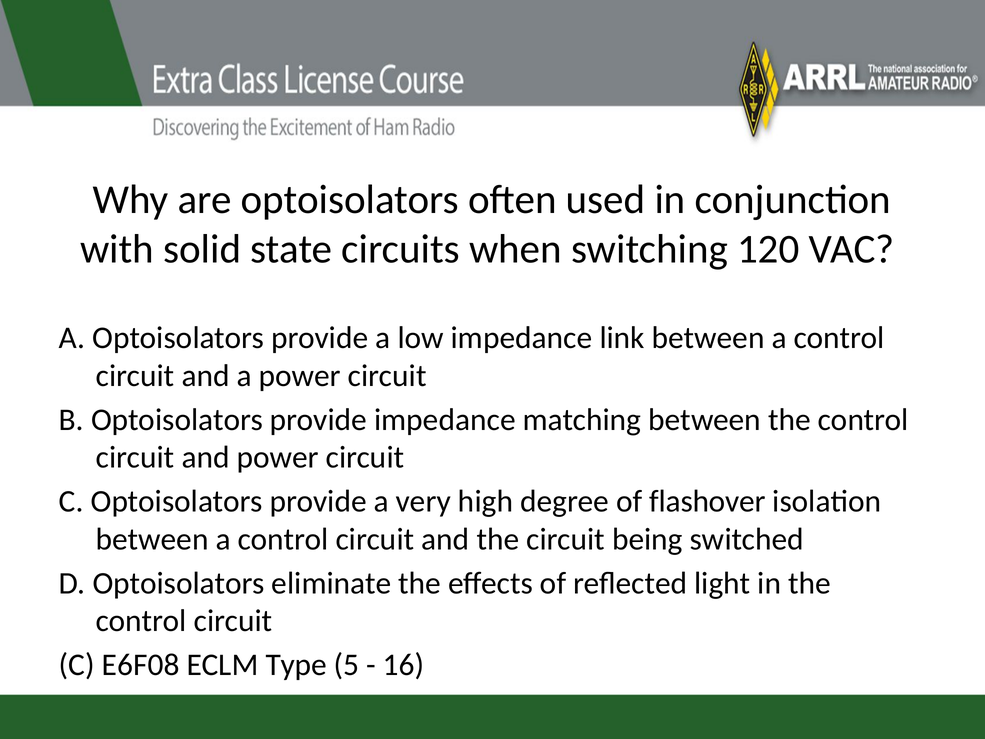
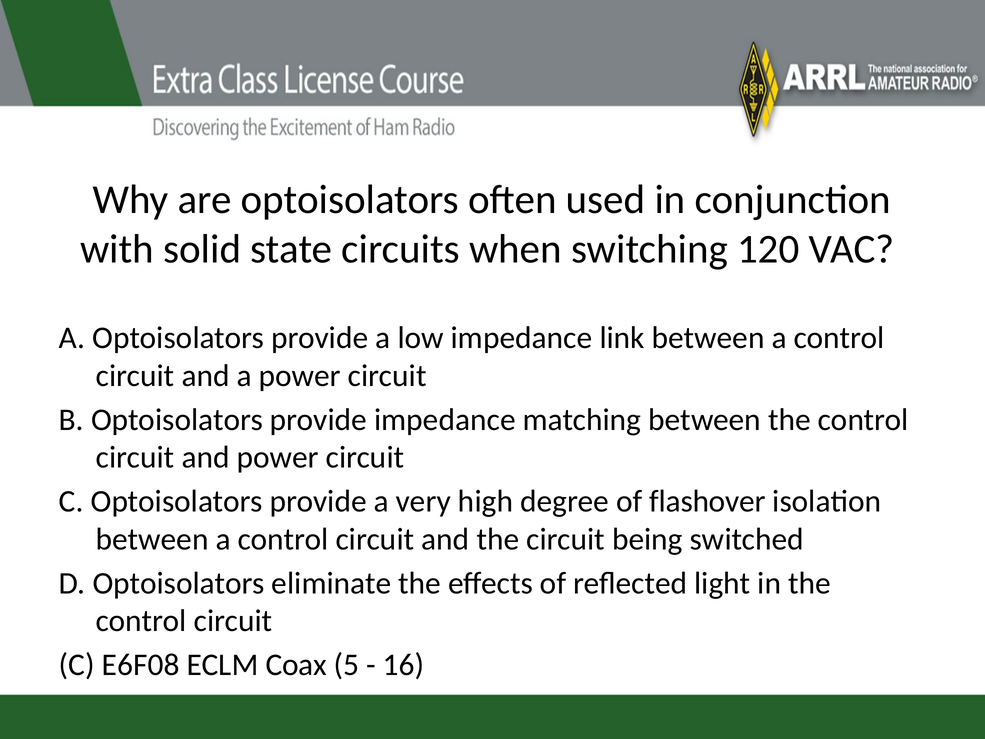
Type: Type -> Coax (296, 665)
